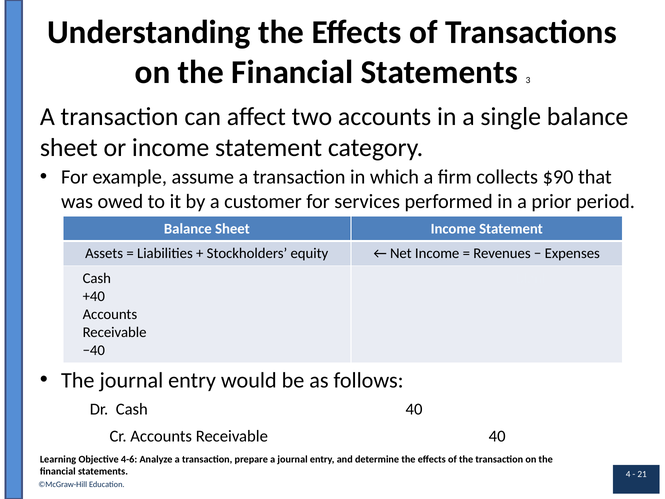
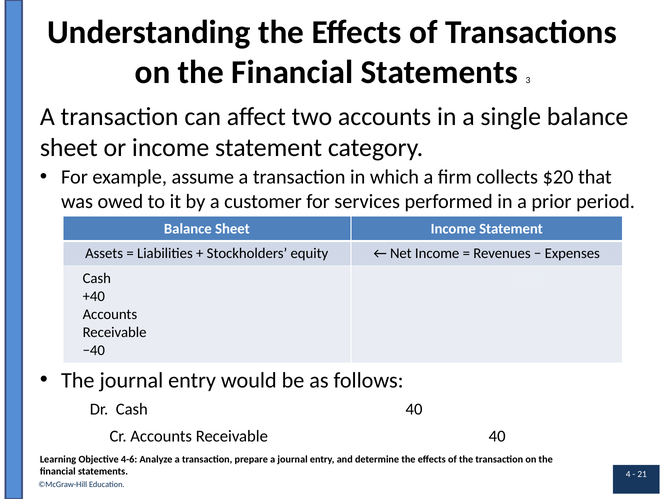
$90: $90 -> $20 (558, 177)
